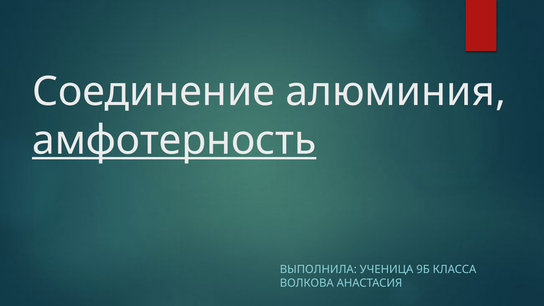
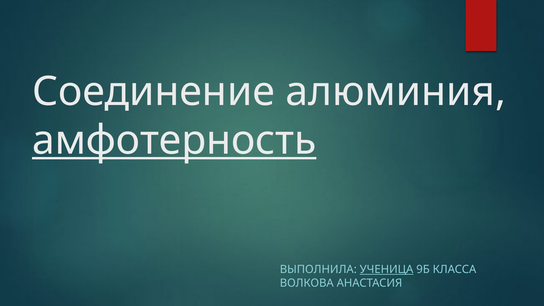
УЧЕНИЦА underline: none -> present (387, 269)
